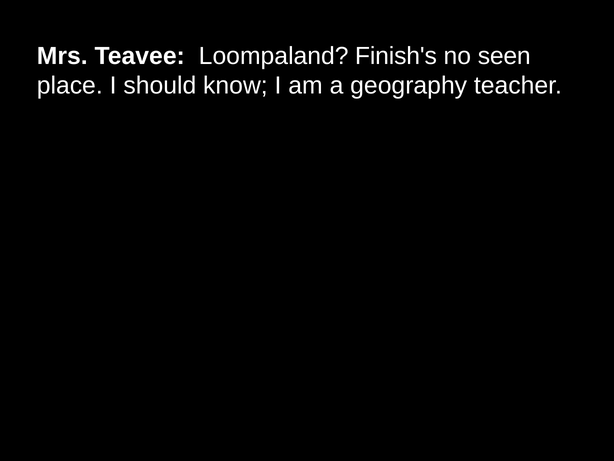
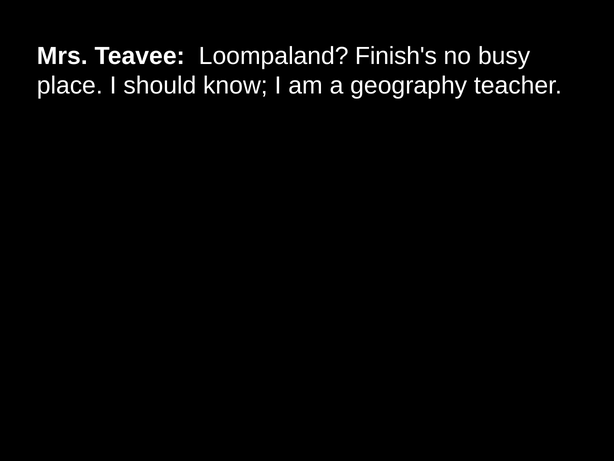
seen: seen -> busy (504, 56)
